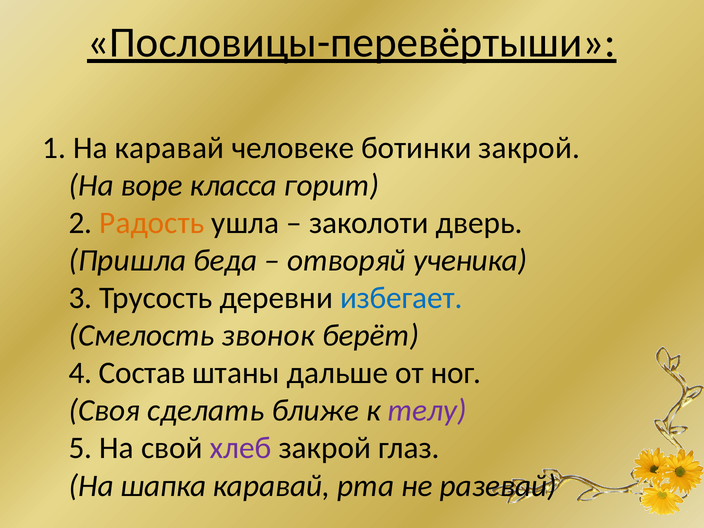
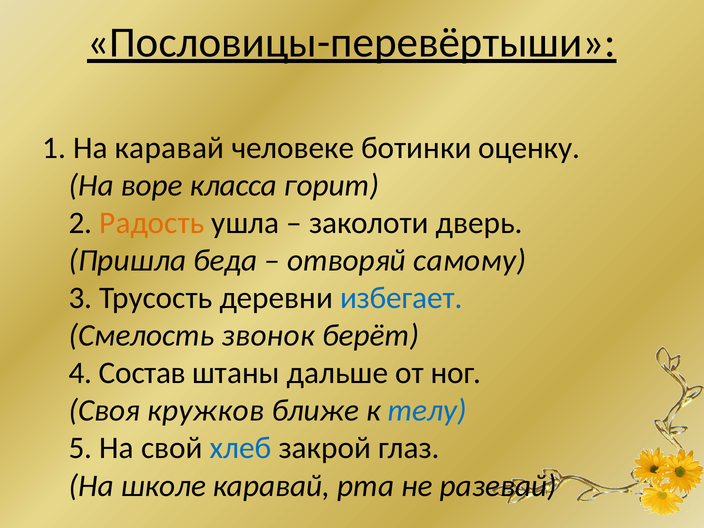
ботинки закрой: закрой -> оценку (529, 148)
ученика: ученика -> самому (470, 260)
сделать: сделать -> кружков (206, 411)
телу colour: purple -> blue (427, 411)
хлеб colour: purple -> blue (241, 448)
шапка: шапка -> школе (163, 486)
